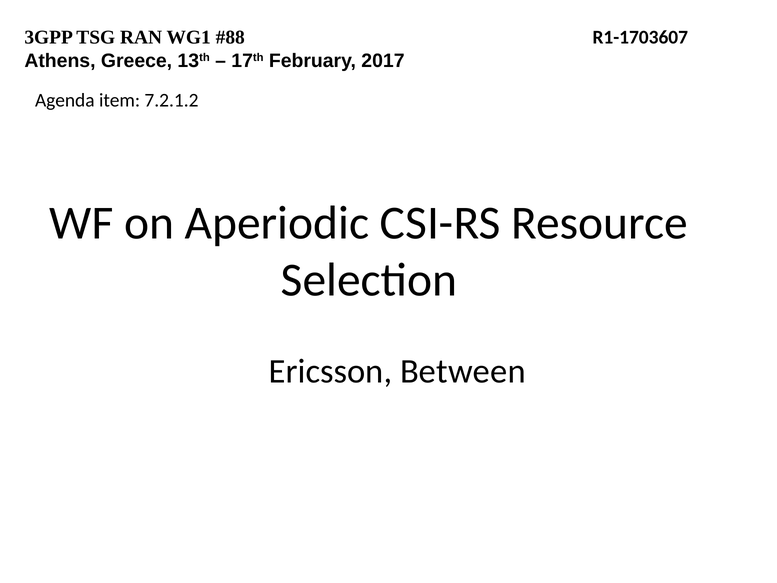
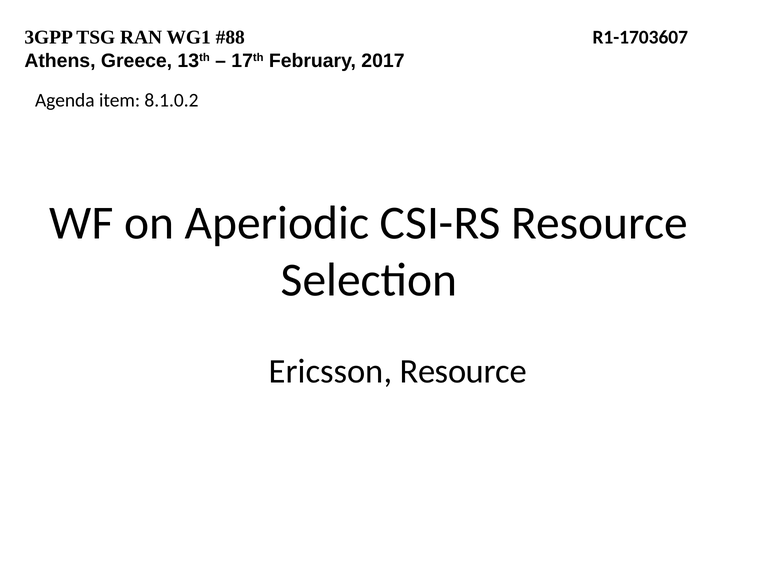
7.2.1.2: 7.2.1.2 -> 8.1.0.2 (171, 100)
Ericsson Between: Between -> Resource (463, 371)
